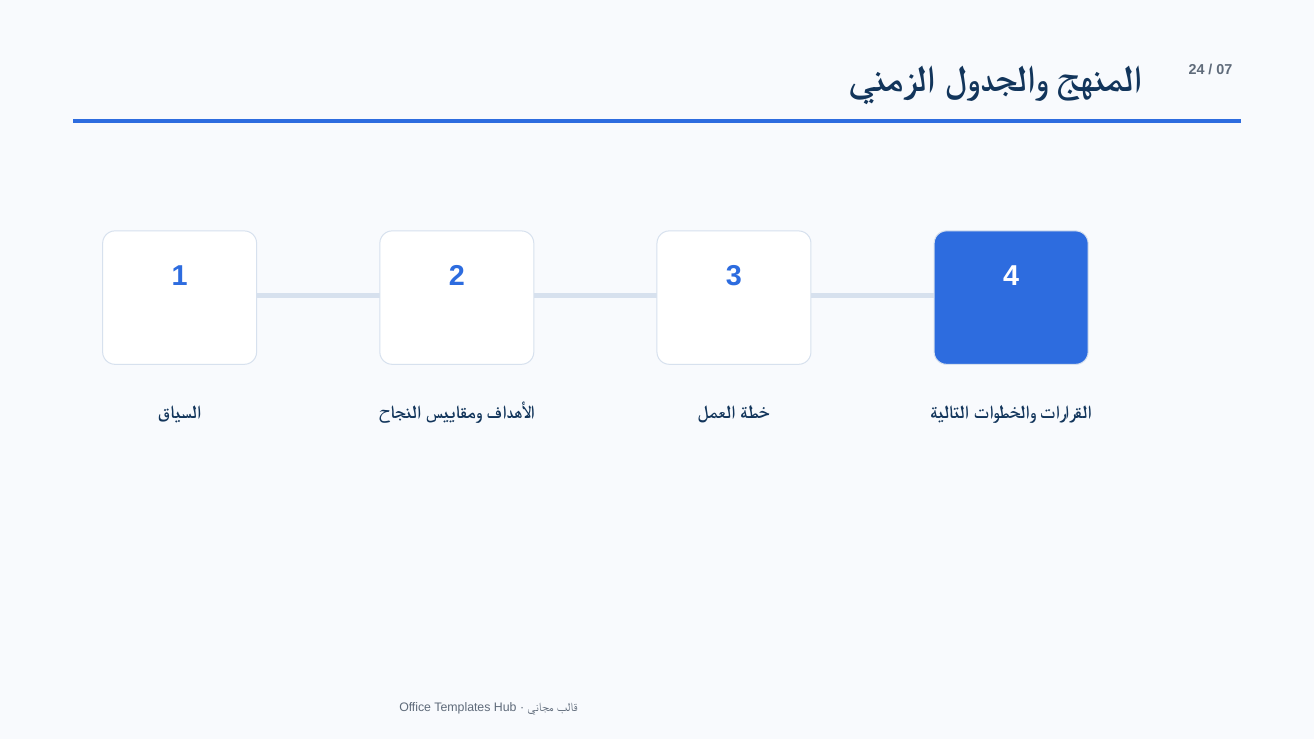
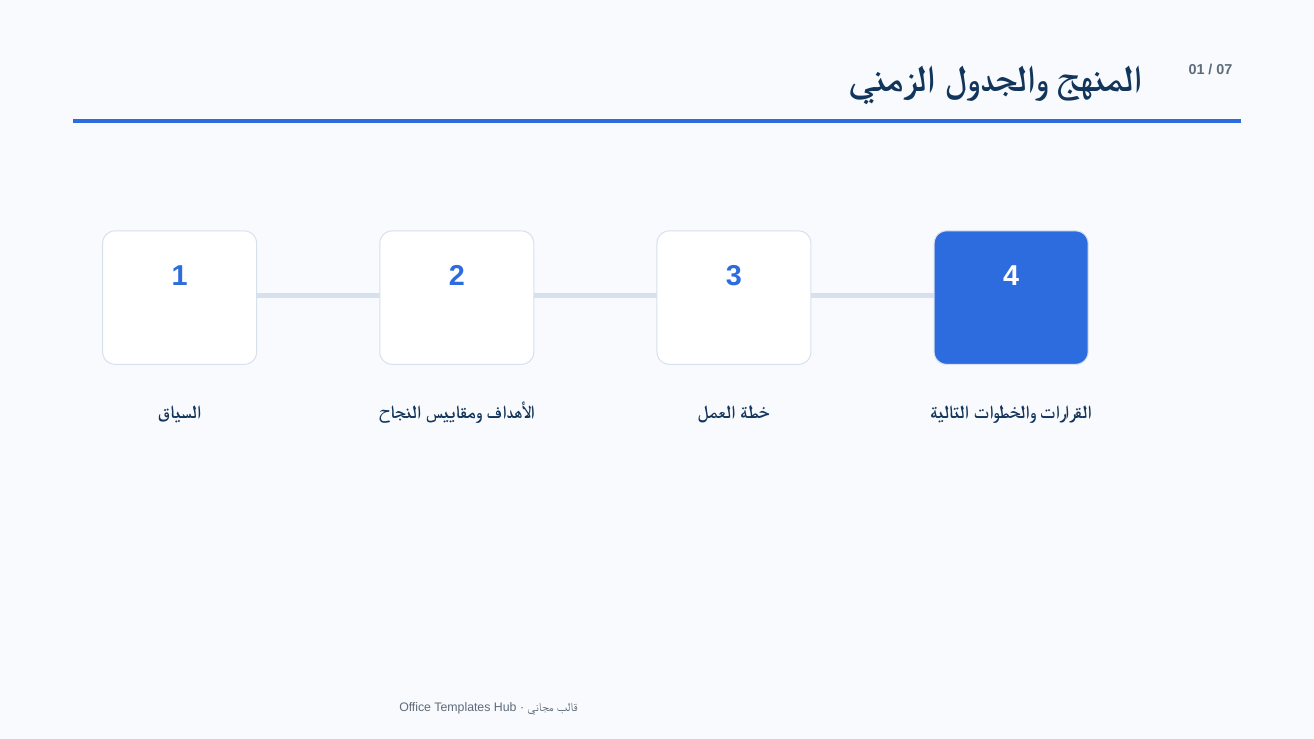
24: 24 -> 01 (1197, 70)
